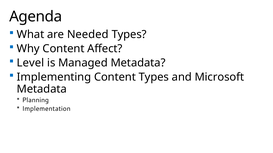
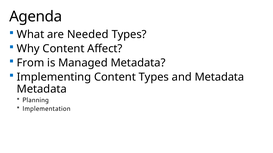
Level: Level -> From (31, 63)
and Microsoft: Microsoft -> Metadata (219, 77)
